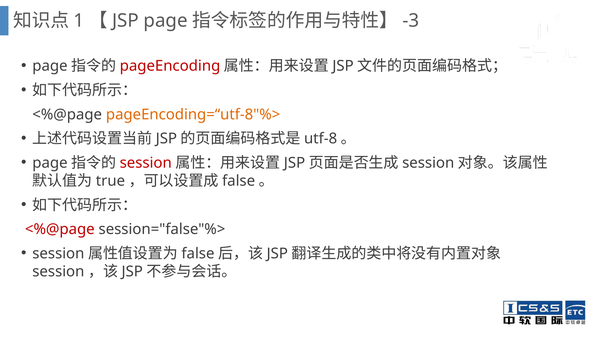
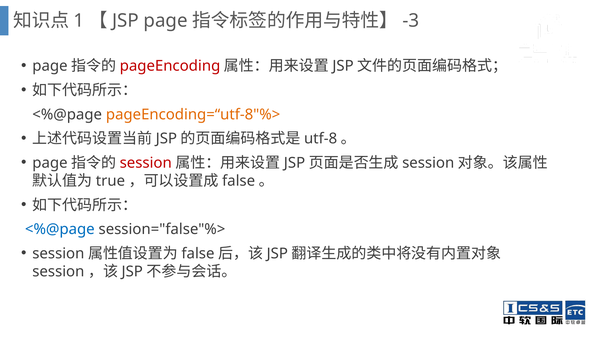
<%@page colour: red -> blue (60, 229)
